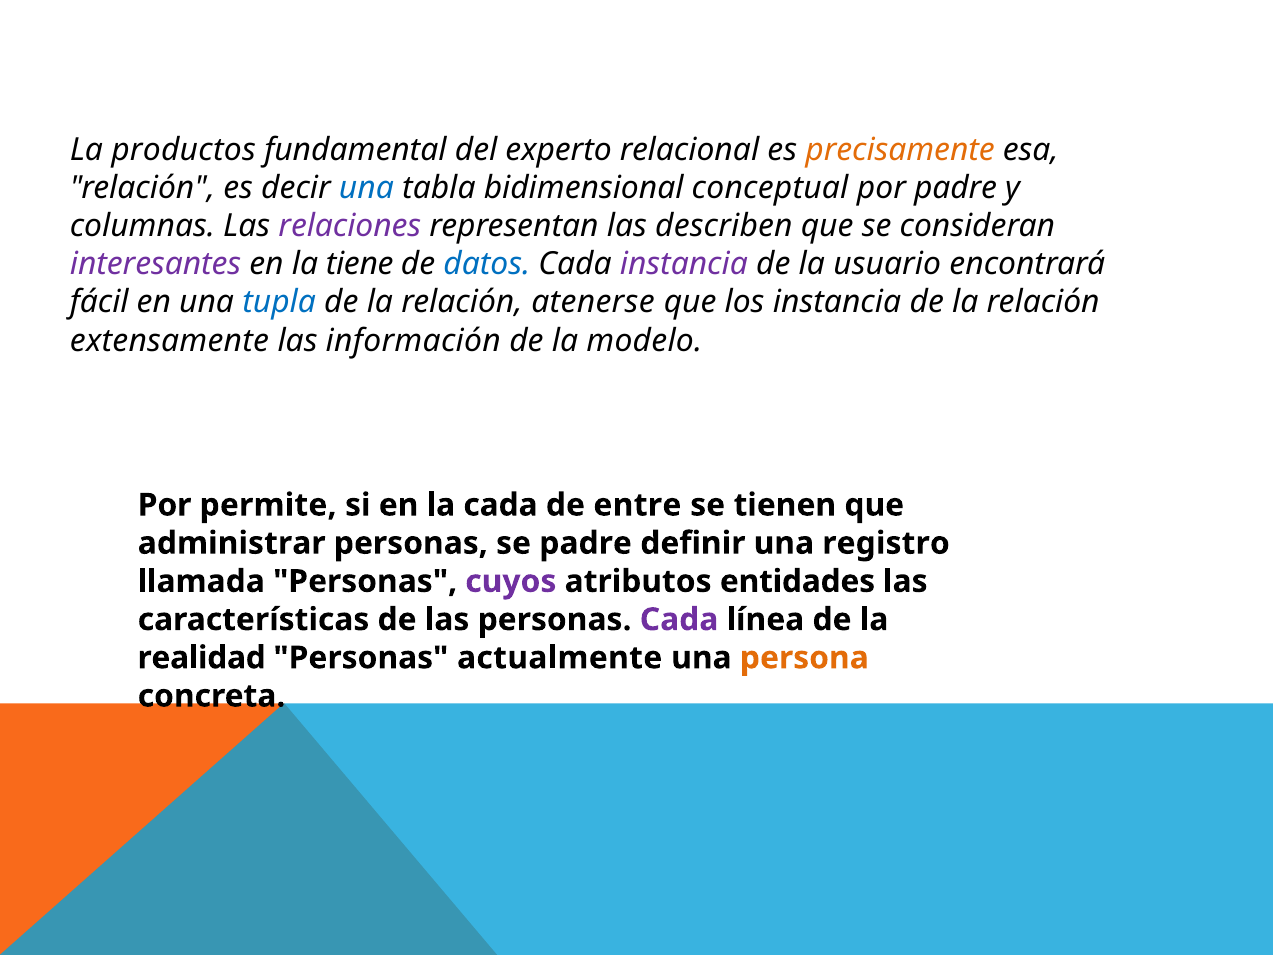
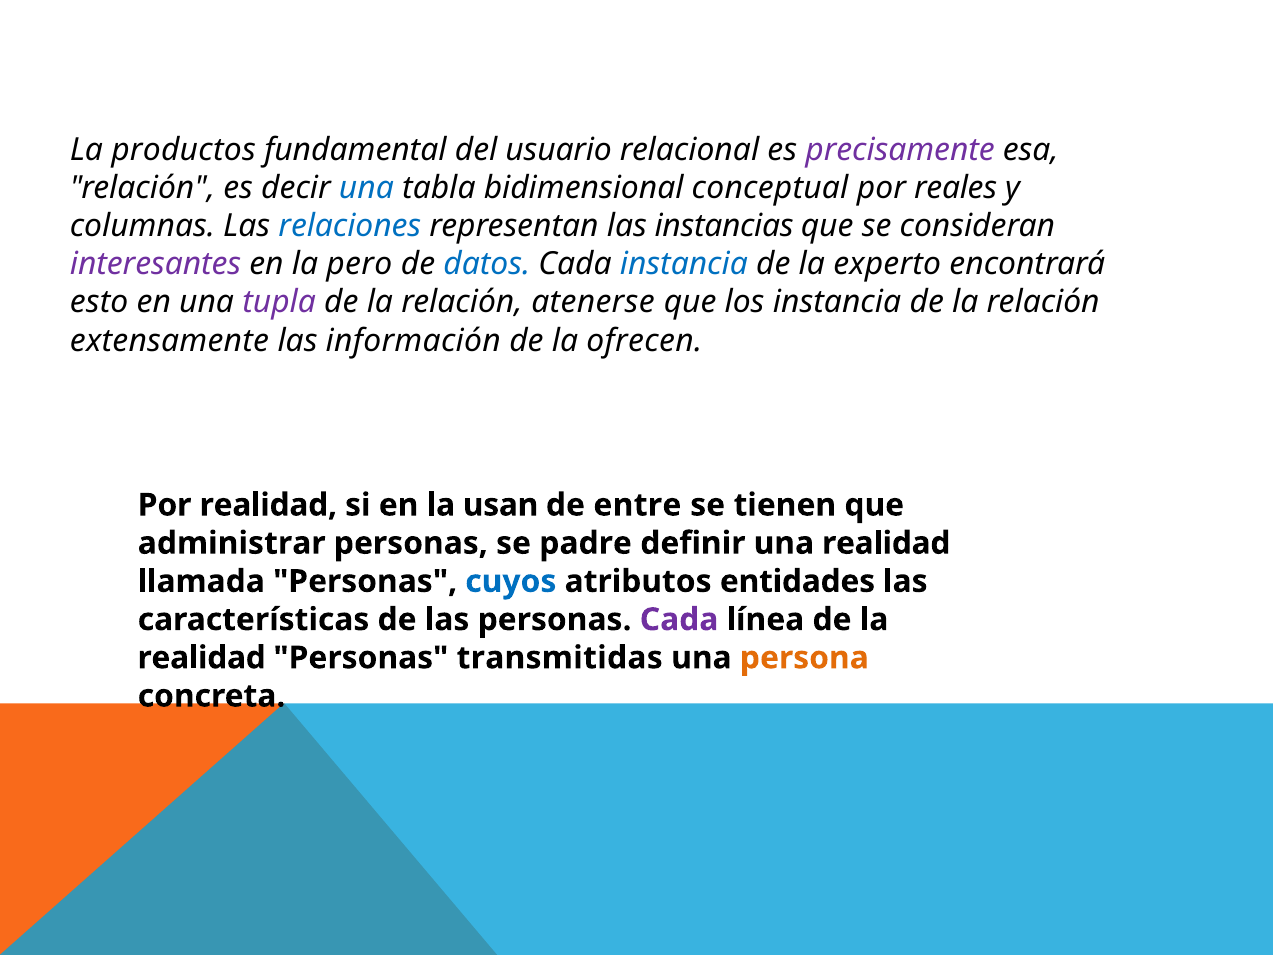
experto: experto -> usuario (559, 149)
precisamente colour: orange -> purple (900, 149)
por padre: padre -> reales (956, 188)
relaciones colour: purple -> blue (350, 226)
describen: describen -> instancias (724, 226)
tiene: tiene -> pero (359, 264)
instancia colour: purple -> blue (684, 264)
usuario: usuario -> experto (887, 264)
fácil: fácil -> esto (99, 302)
tupla colour: blue -> purple (279, 302)
modelo: modelo -> ofrecen (644, 340)
Por permite: permite -> realidad (268, 505)
la cada: cada -> usan (501, 505)
una registro: registro -> realidad (886, 543)
cuyos colour: purple -> blue (511, 581)
actualmente: actualmente -> transmitidas (560, 658)
